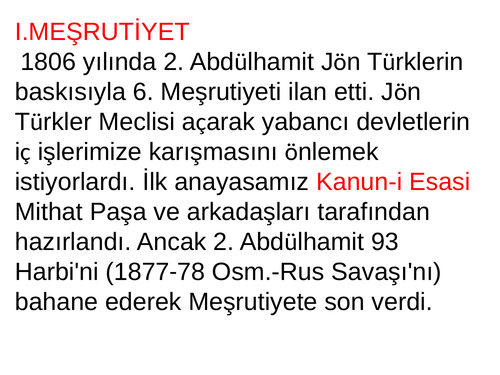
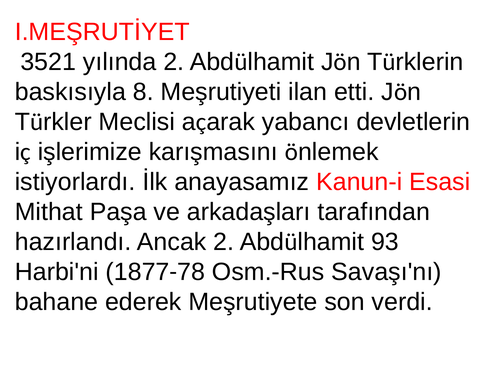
1806: 1806 -> 3521 (48, 62)
6: 6 -> 8 (143, 92)
